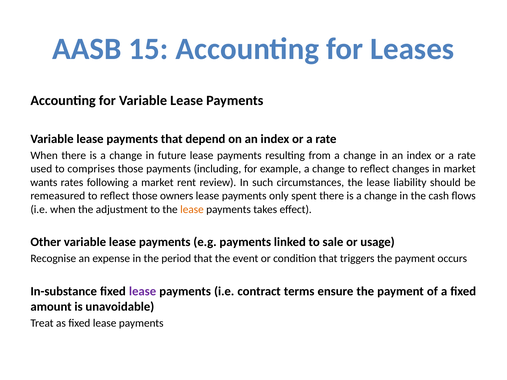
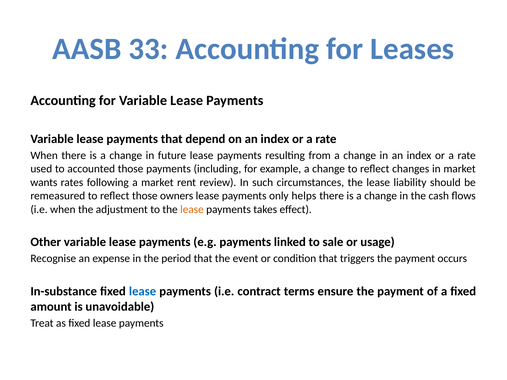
15: 15 -> 33 (148, 49)
comprises: comprises -> accounted (91, 169)
spent: spent -> helps (304, 196)
lease colour: purple -> blue (143, 292)
